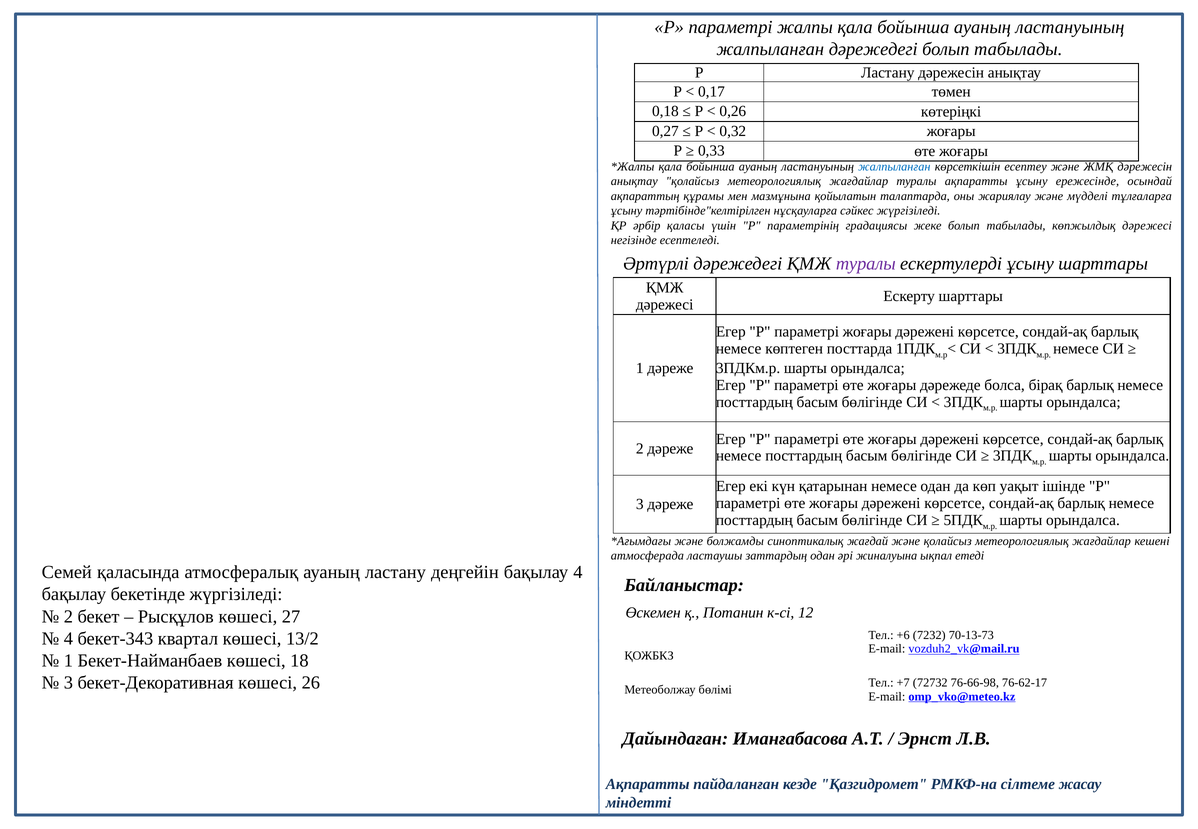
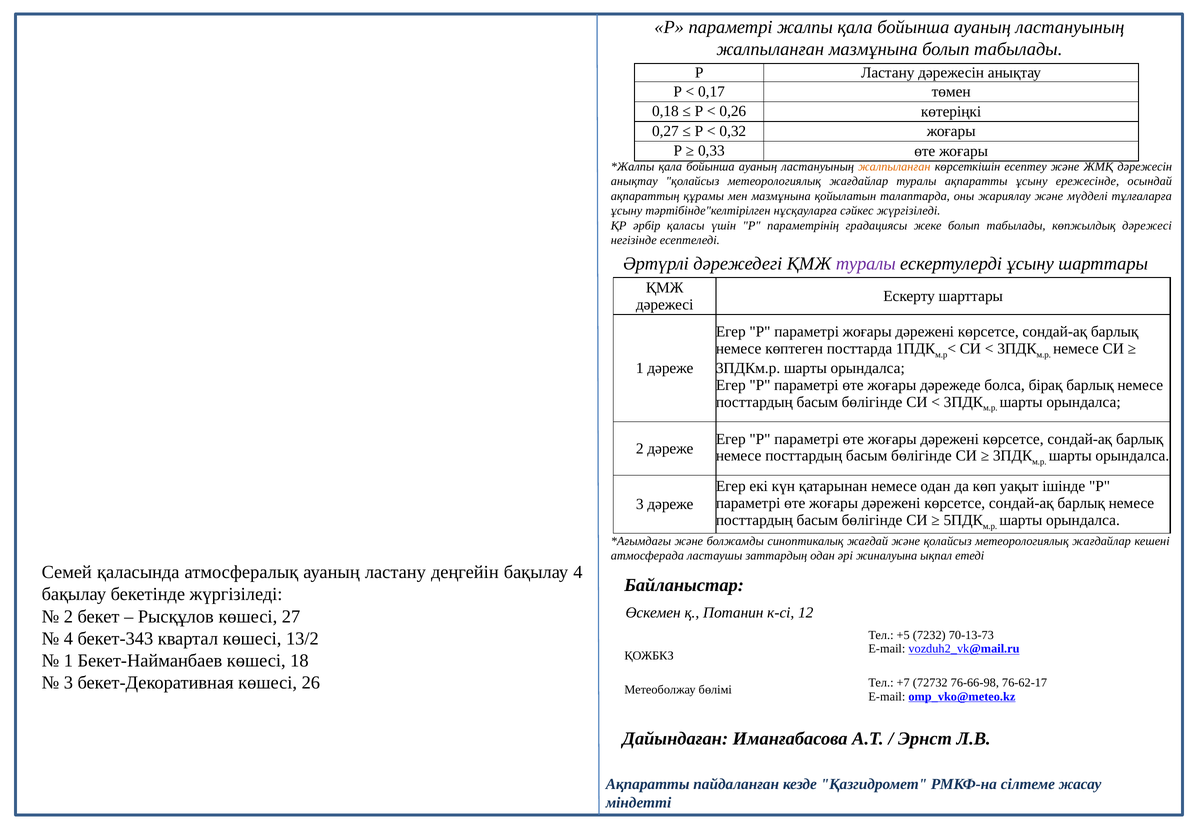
жалпыланған дәрежедегі: дәрежедегі -> мазмұнына (873, 49)
жалпыланған colour: blue -> orange (894, 167)
+6: +6 -> +5 (903, 635)
